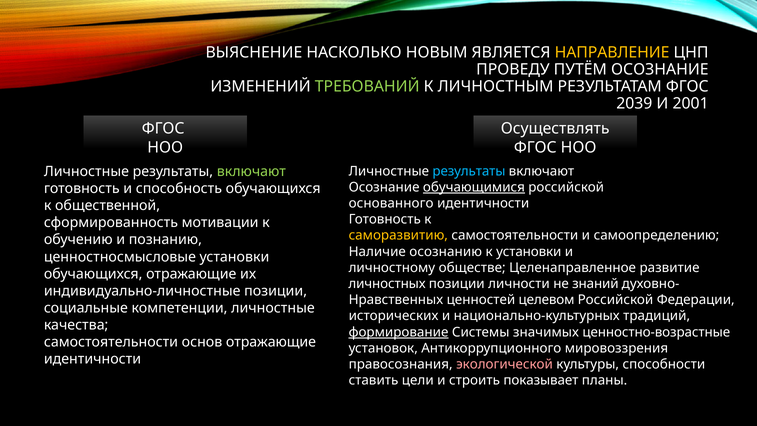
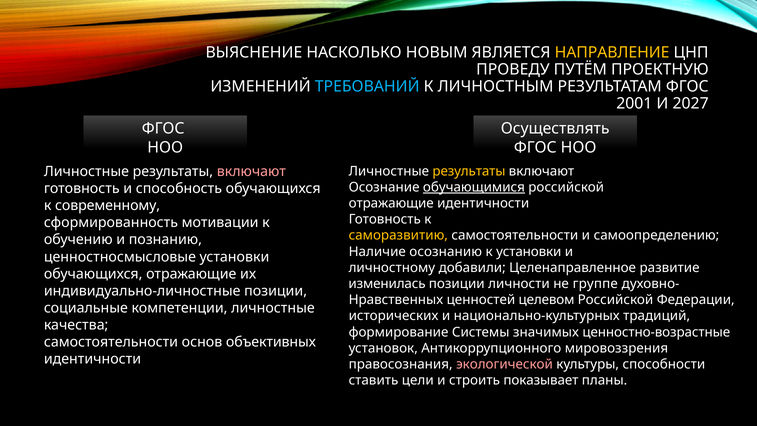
ПУТЁМ ОСОЗНАНИЕ: ОСОЗНАНИЕ -> ПРОЕКТНУЮ (660, 70)
ТРЕБОВАНИЙ colour: light green -> light blue (367, 87)
2039: 2039 -> 2001 (634, 104)
2001: 2001 -> 2027 (691, 104)
результаты colour: light blue -> yellow (469, 171)
включают colour: light green -> pink (251, 172)
основанного: основанного -> отражающие (391, 203)
общественной: общественной -> современному (108, 206)
обществе: обществе -> добавили (472, 268)
личностных: личностных -> изменилась (387, 284)
знаний: знаний -> группе (595, 284)
формирование underline: present -> none (399, 332)
основ отражающие: отражающие -> объективных (271, 342)
